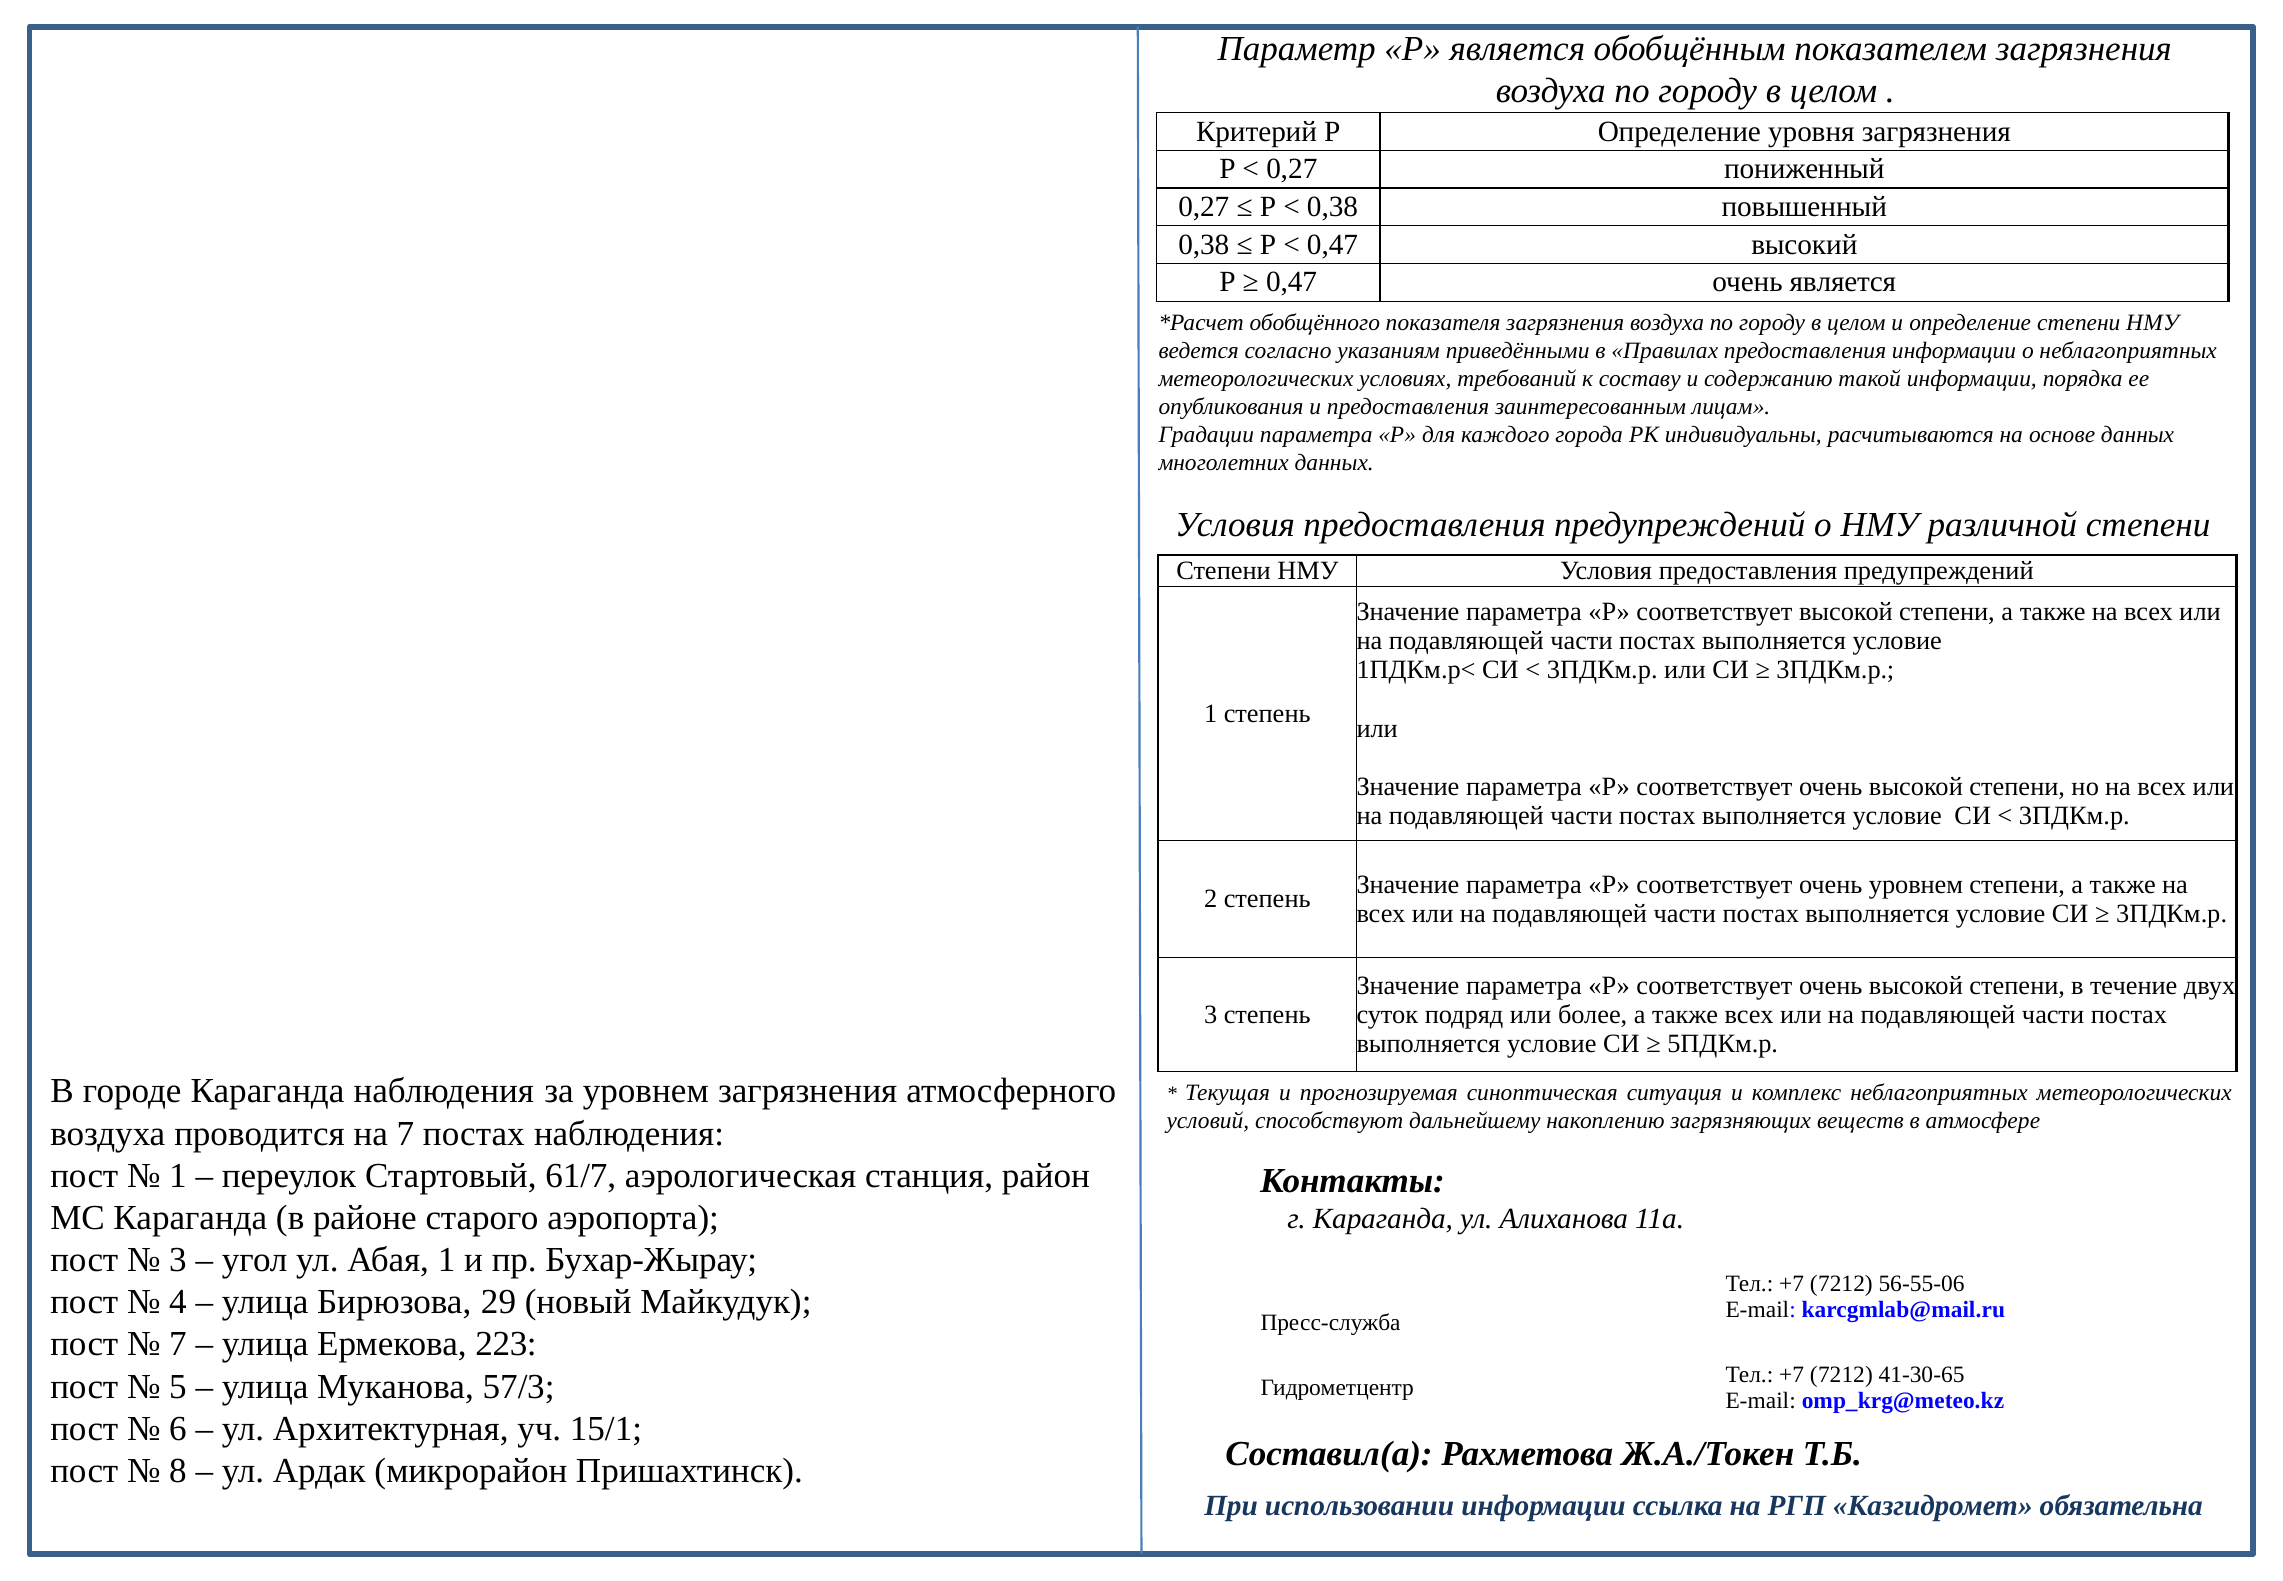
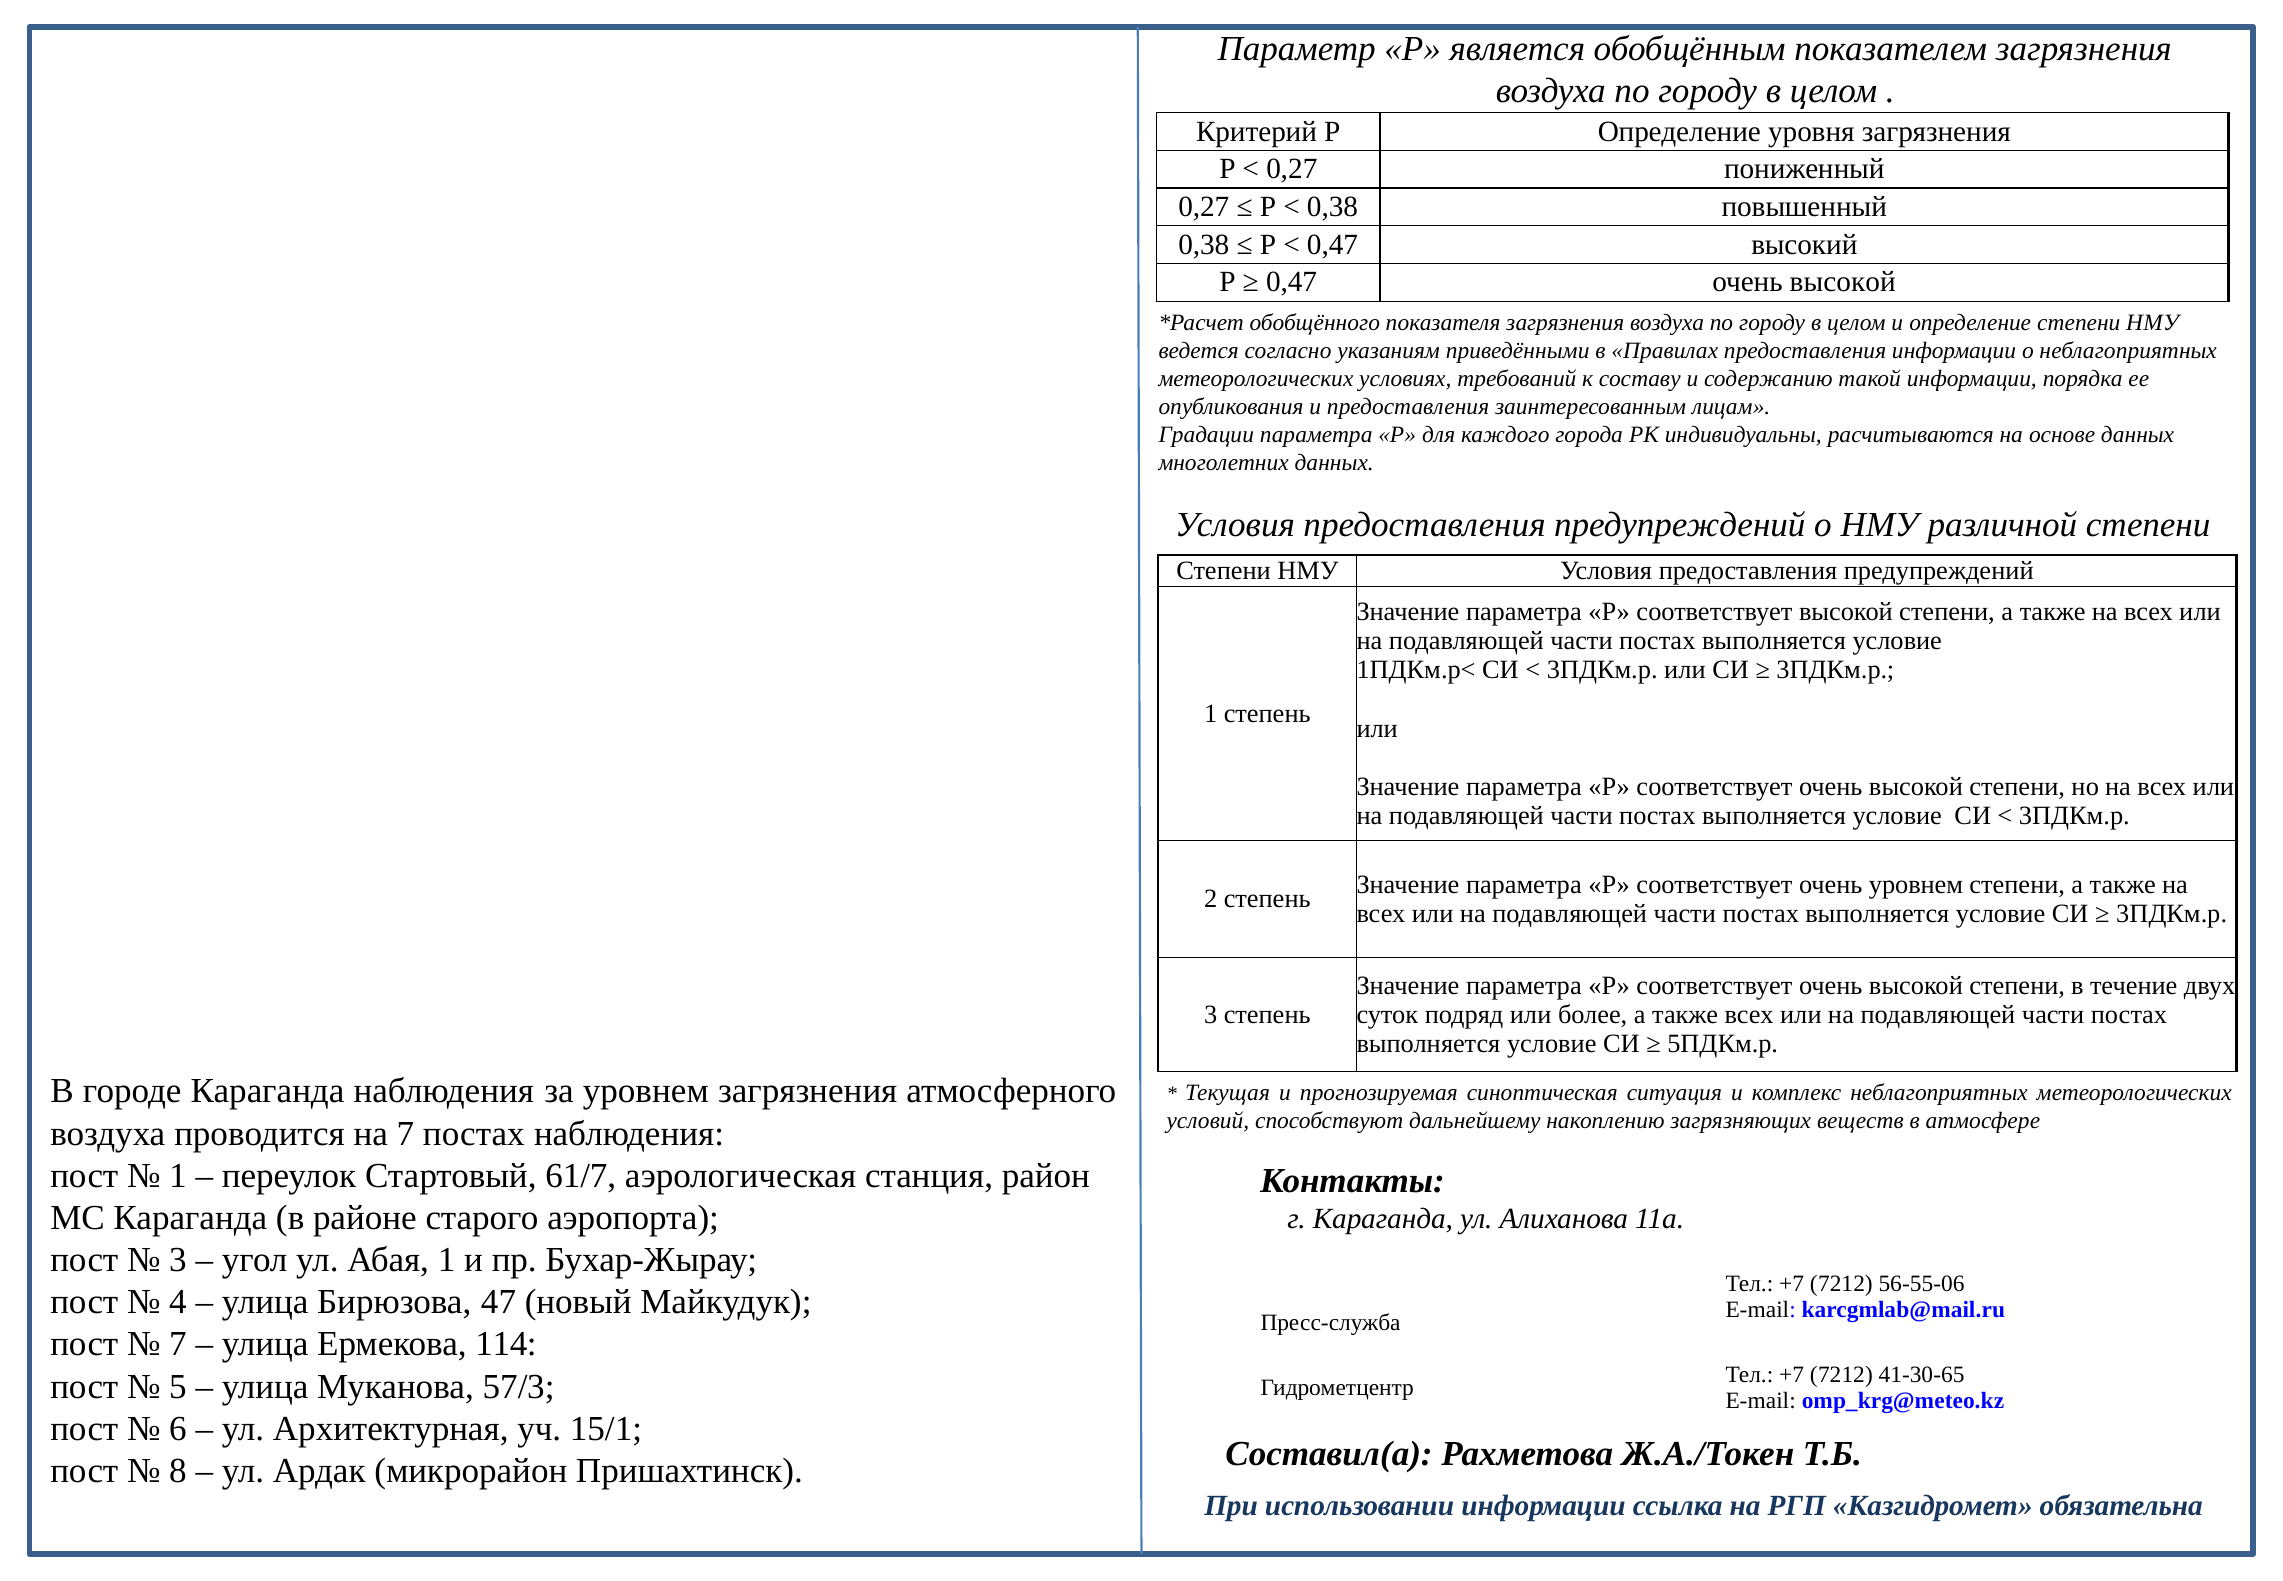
0,47 очень является: является -> высокой (1843, 282)
29: 29 -> 47 (499, 1302)
223: 223 -> 114 (506, 1344)
